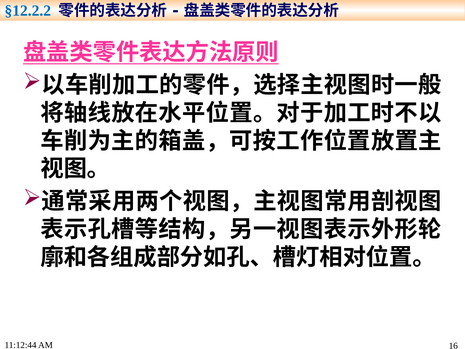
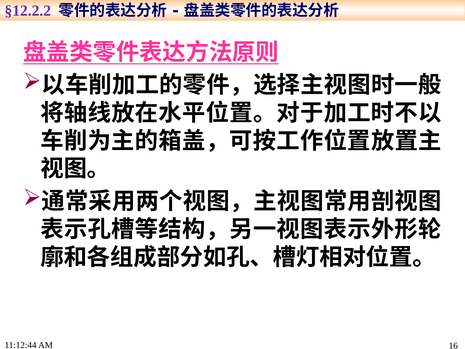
§12.2.2 colour: blue -> purple (28, 11)
